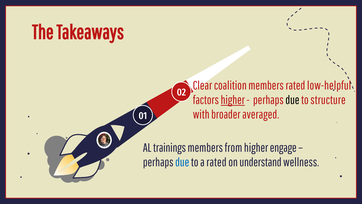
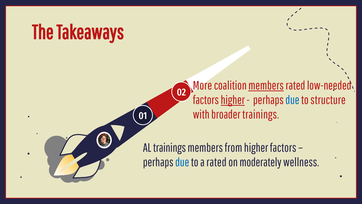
Clear: Clear -> More (202, 86)
members underline: none -> present (266, 86)
low-helpful: low-helpful -> low-needed (329, 86)
due colour: black -> blue (292, 100)
broader averaged: averaged -> trainings (261, 115)
higher engage: engage -> factors (283, 148)
understand: understand -> moderately (261, 162)
